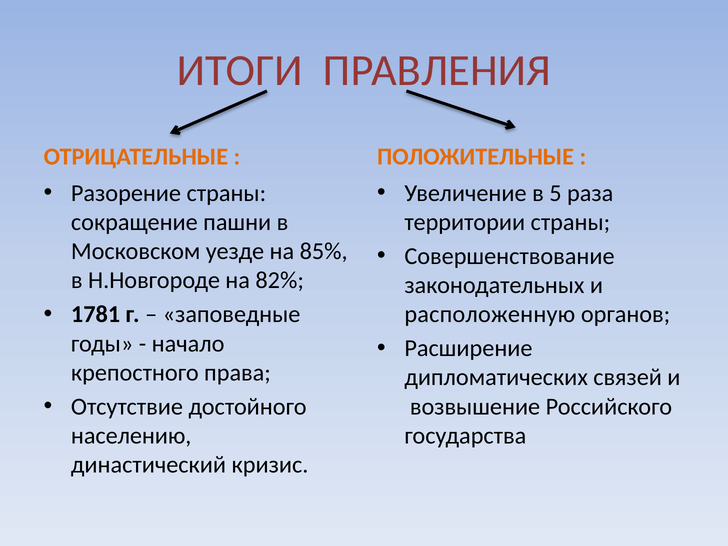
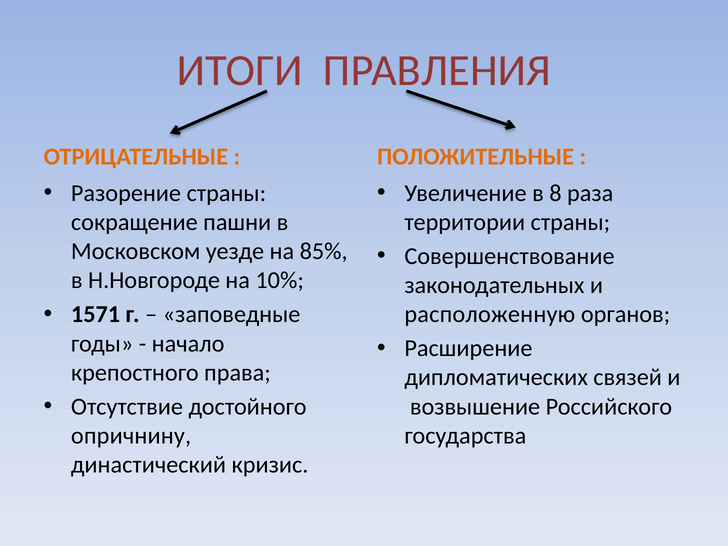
5: 5 -> 8 (555, 193)
82%: 82% -> 10% (280, 280)
1781: 1781 -> 1571 (96, 314)
населению: населению -> опричнину (131, 436)
